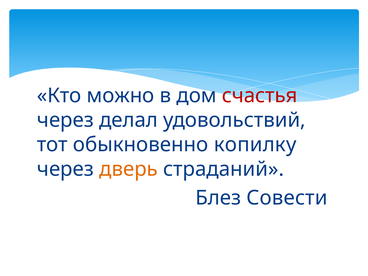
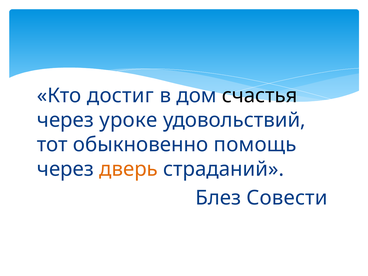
можно: можно -> достиг (120, 96)
счастья colour: red -> black (260, 96)
делал: делал -> уроке (128, 120)
копилку: копилку -> помощь (255, 145)
